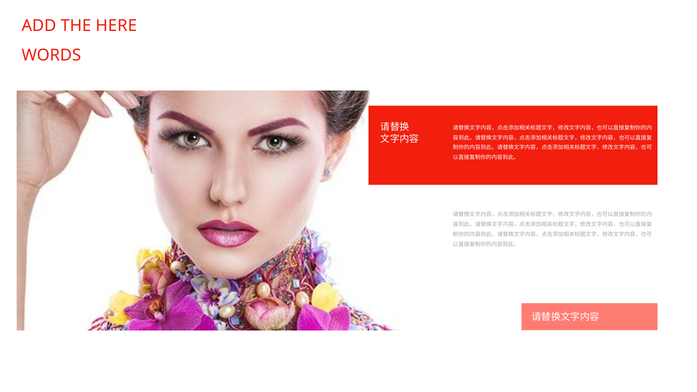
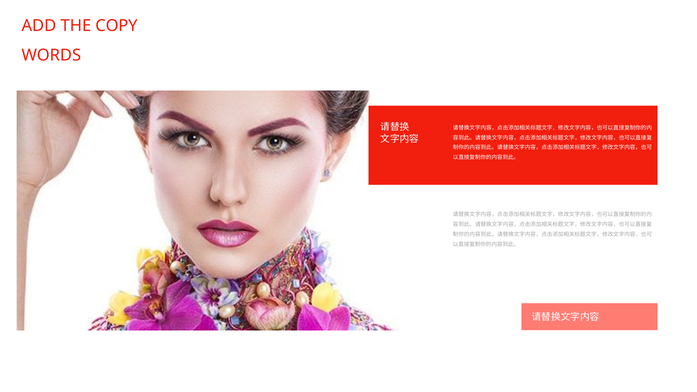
HERE: HERE -> COPY (116, 26)
